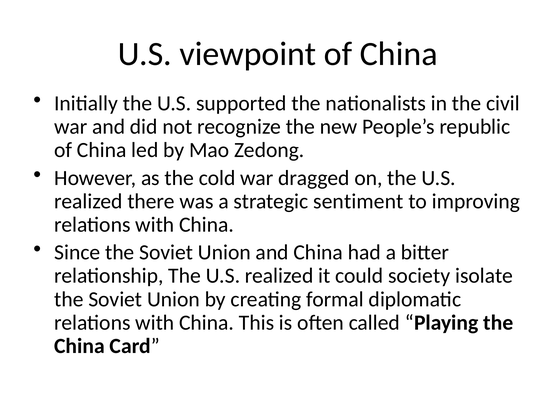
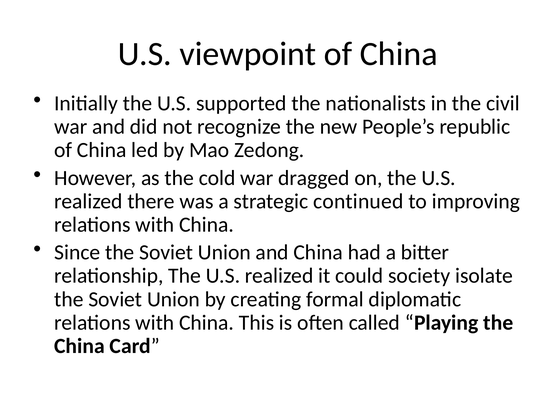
sentiment: sentiment -> continued (358, 201)
